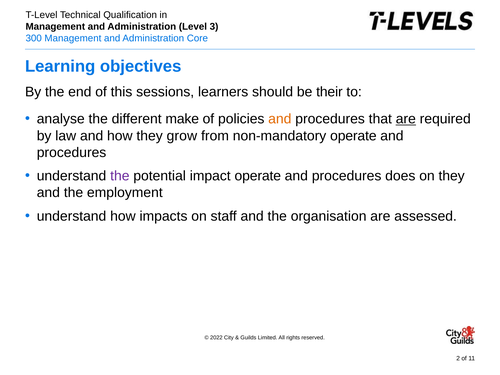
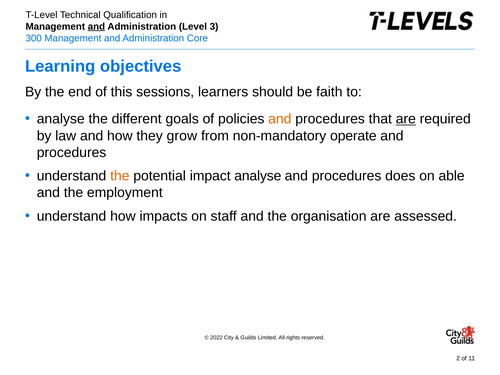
and underline: none -> present (96, 26)
their: their -> faith (329, 92)
make: make -> goals (182, 119)
the colour: purple -> orange (120, 176)
impact operate: operate -> analyse (258, 176)
on they: they -> able (452, 176)
